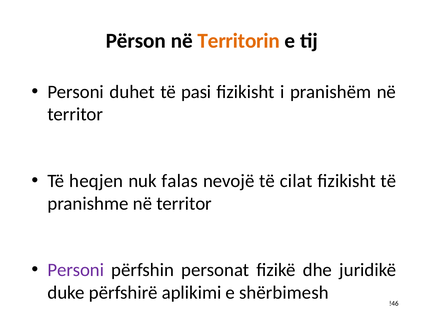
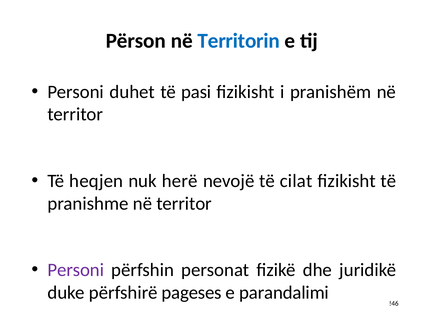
Territorin colour: orange -> blue (239, 41)
falas: falas -> herë (180, 181)
aplikimi: aplikimi -> pageses (192, 293)
shërbimesh: shërbimesh -> parandalimi (284, 293)
